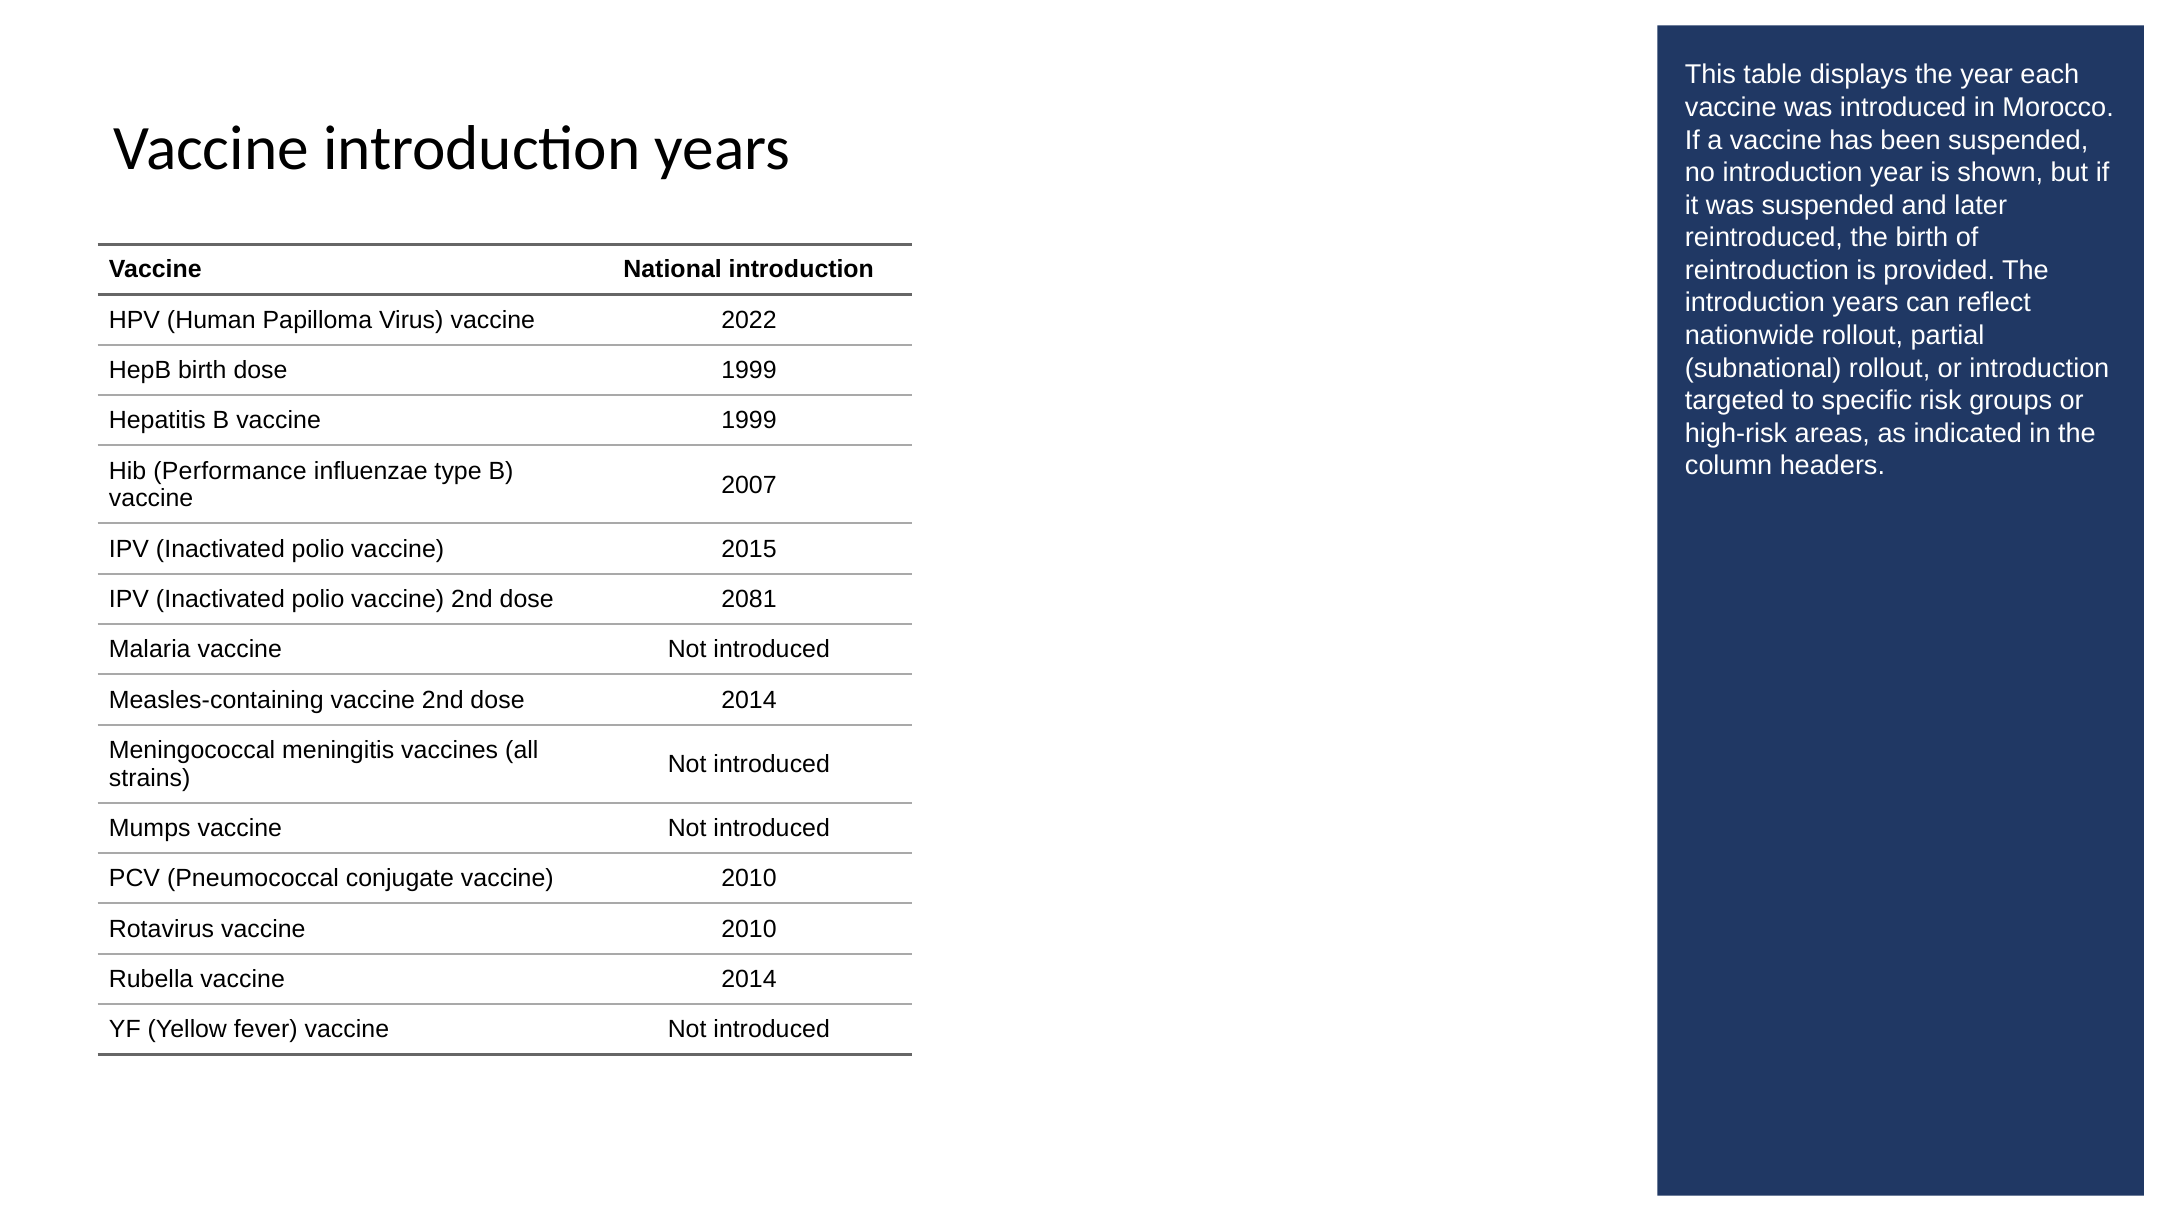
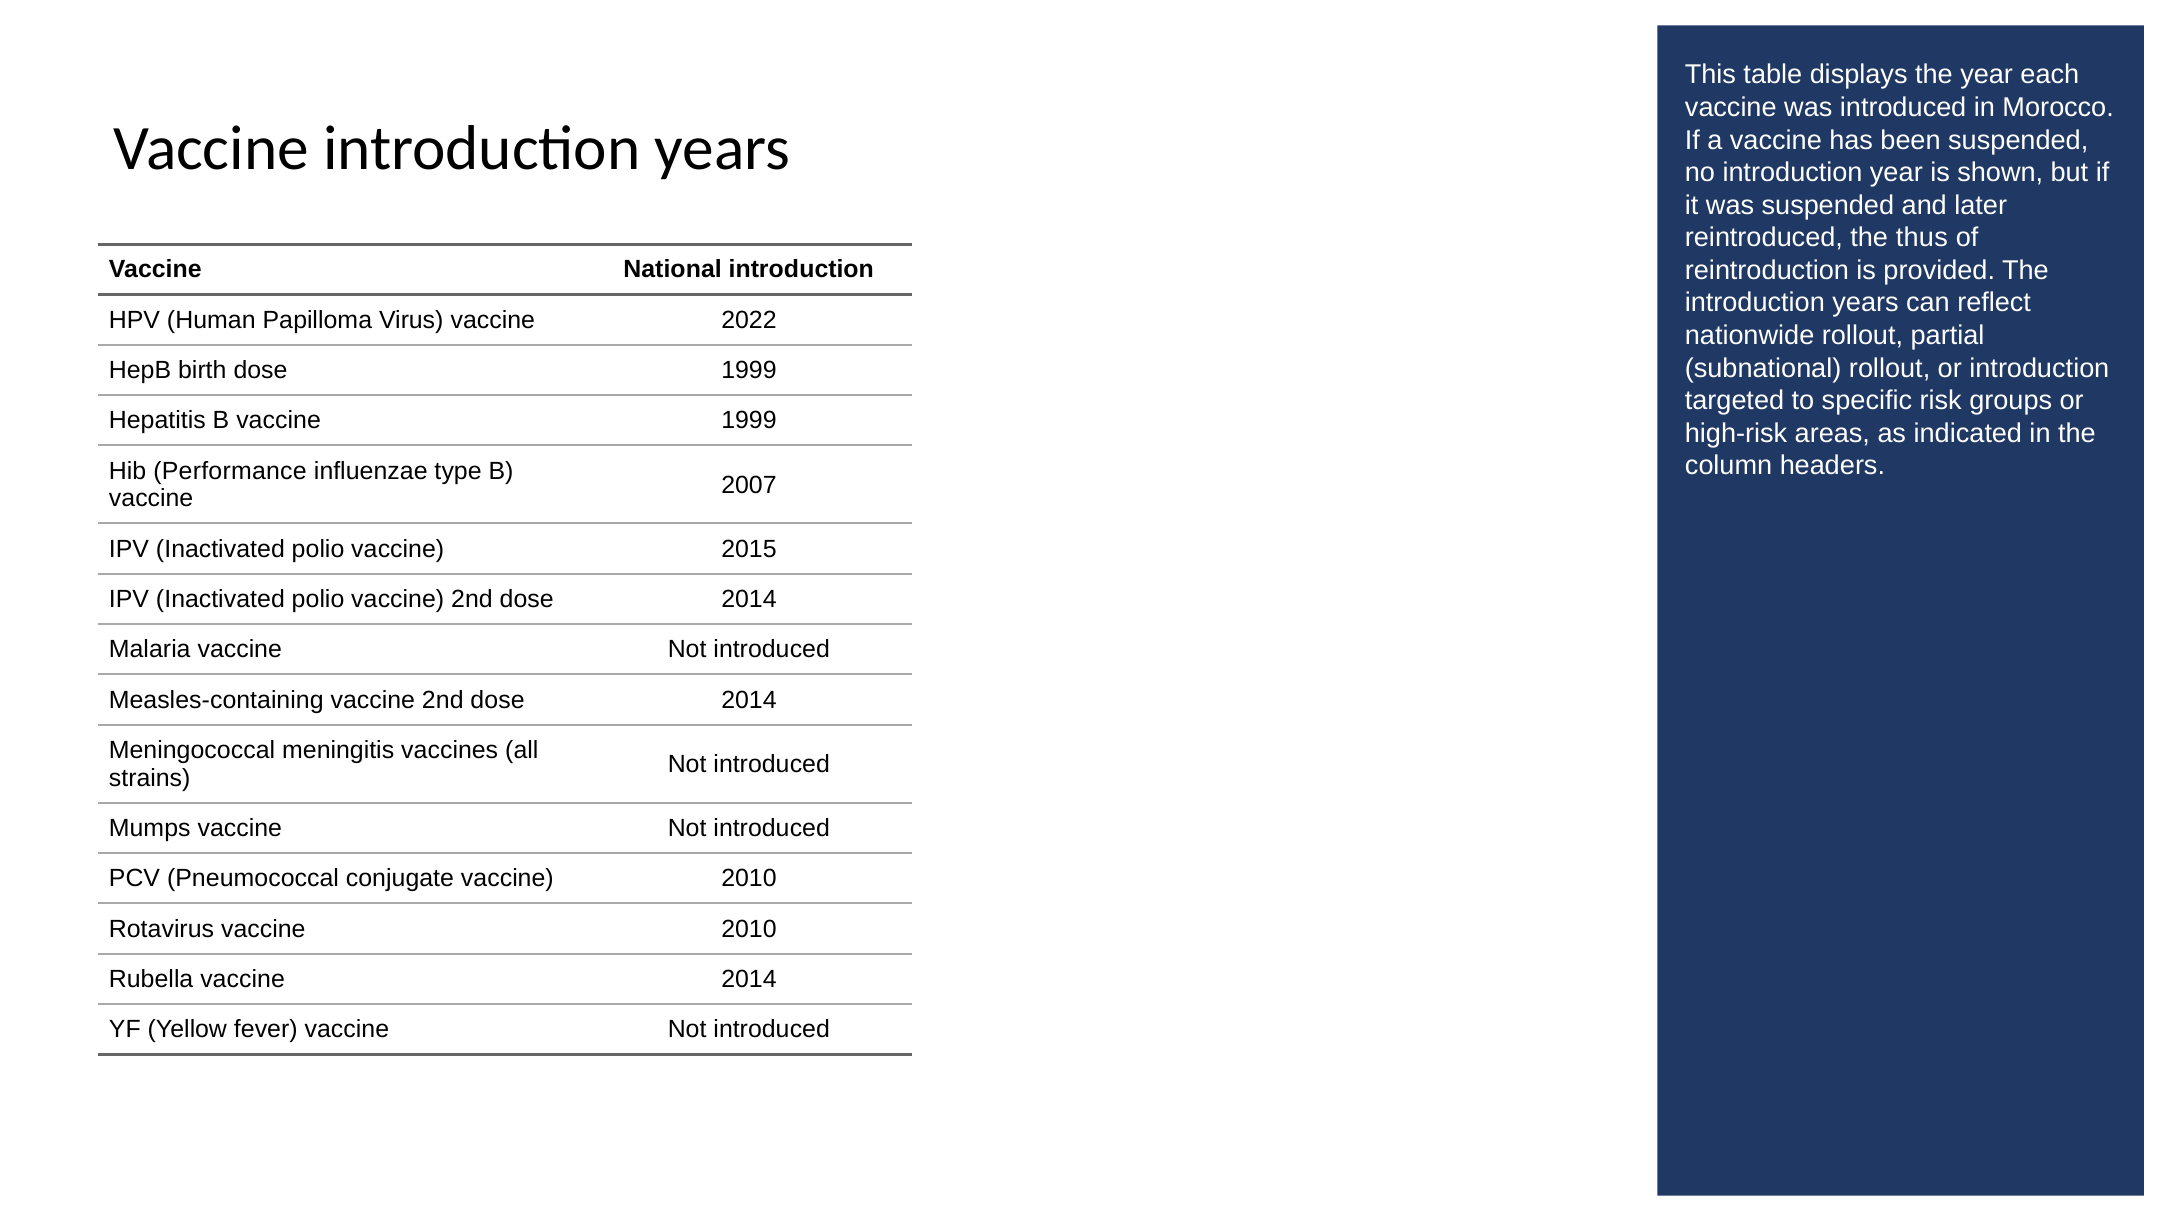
the birth: birth -> thus (1922, 238)
2081: 2081 -> 2014 (749, 599)
